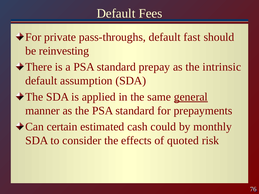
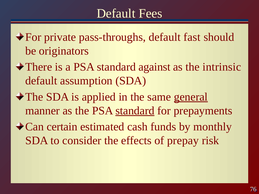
reinvesting: reinvesting -> originators (64, 51)
prepay: prepay -> against (154, 67)
standard underline: none -> present (135, 111)
could: could -> funds (163, 127)
quoted: quoted -> prepay (183, 141)
